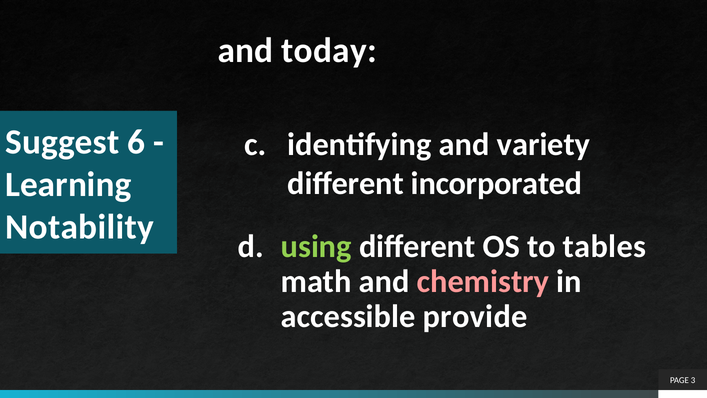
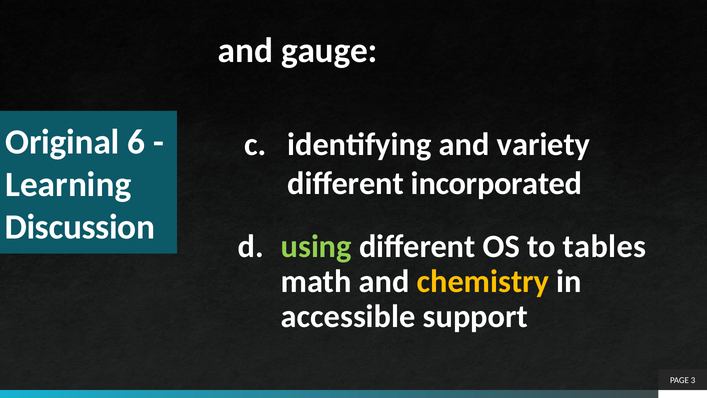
today: today -> gauge (329, 51)
Suggest: Suggest -> Original (62, 142)
Notability: Notability -> Discussion (80, 227)
chemistry colour: pink -> yellow (483, 281)
provide: provide -> support (475, 316)
